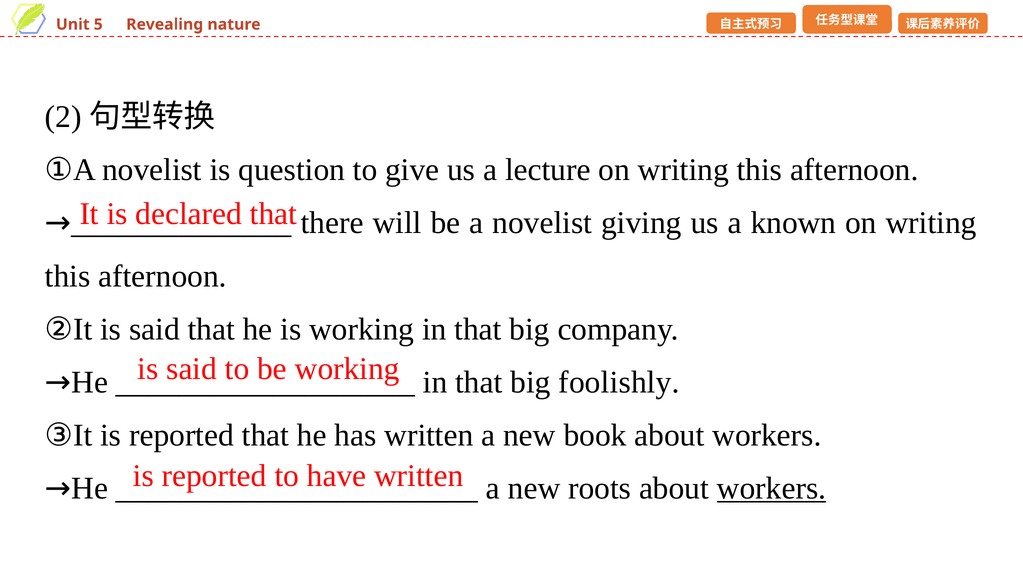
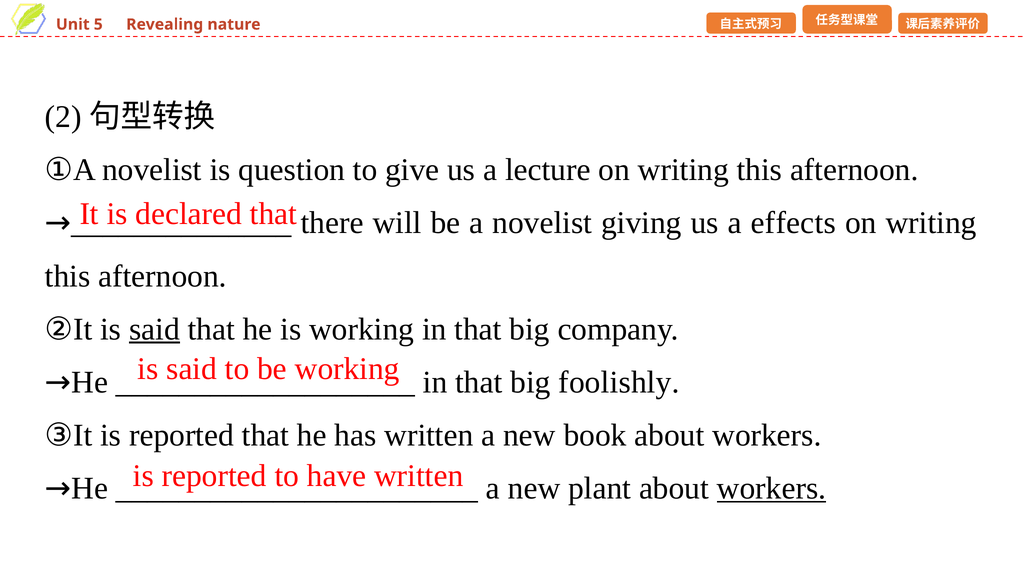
known: known -> effects (793, 223)
said underline: none -> present (155, 329)
roots: roots -> plant (600, 488)
